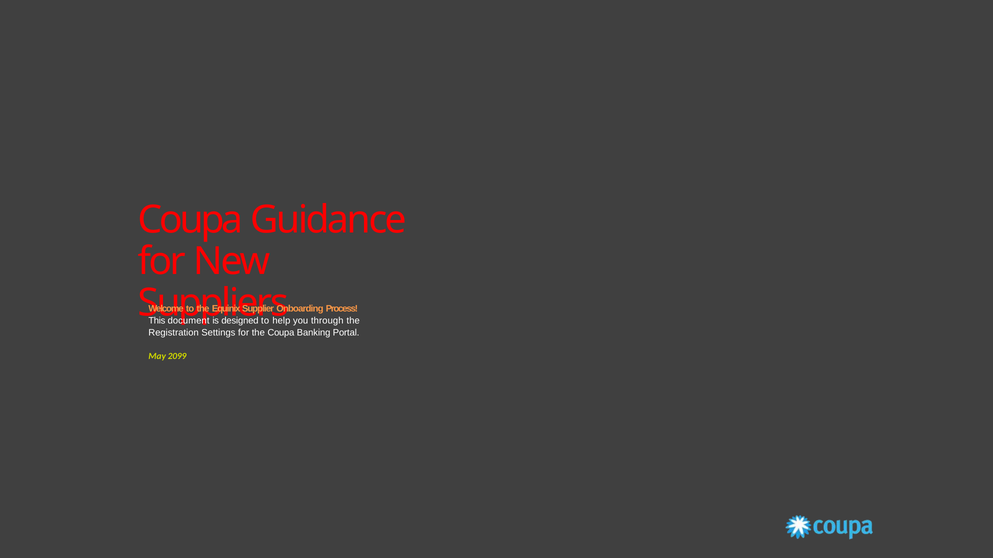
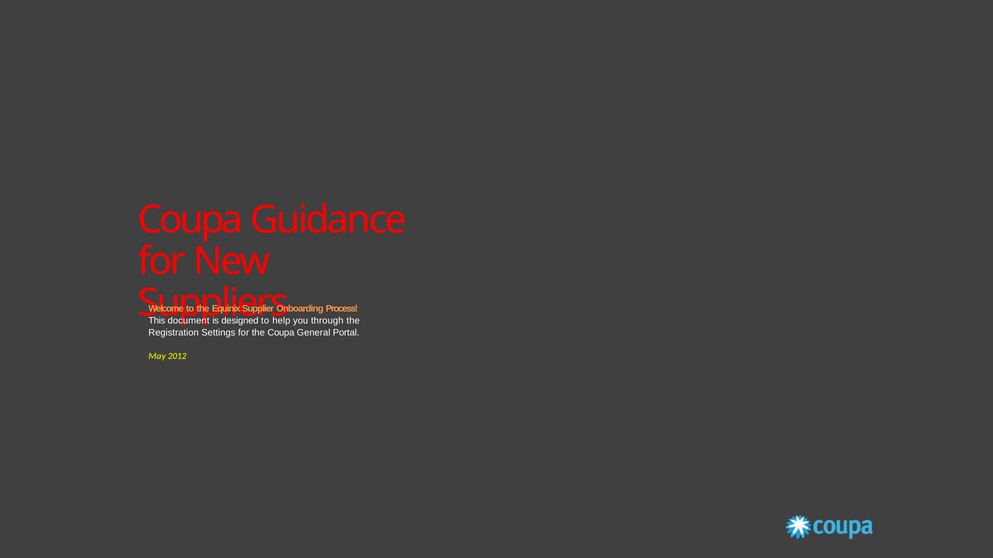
Banking: Banking -> General (314, 333)
2099: 2099 -> 2012 (177, 356)
